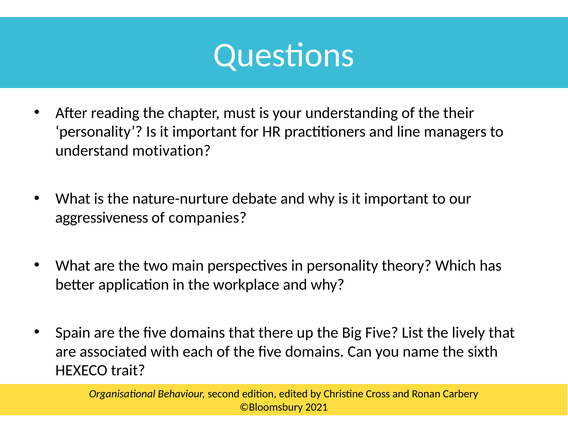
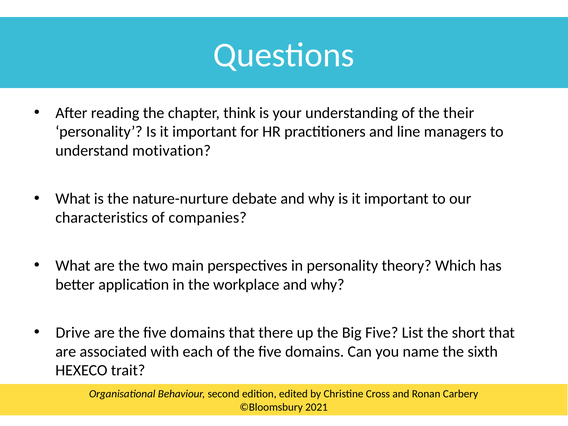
must: must -> think (240, 113)
aggressiveness: aggressiveness -> characteristics (102, 218)
Spain: Spain -> Drive (73, 333)
lively: lively -> short (469, 333)
